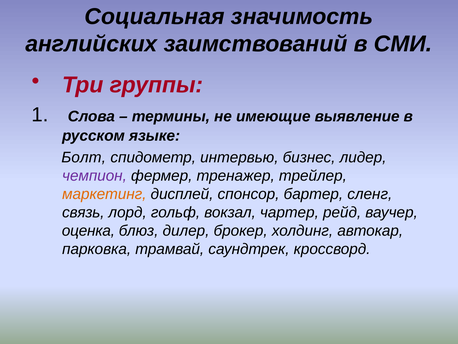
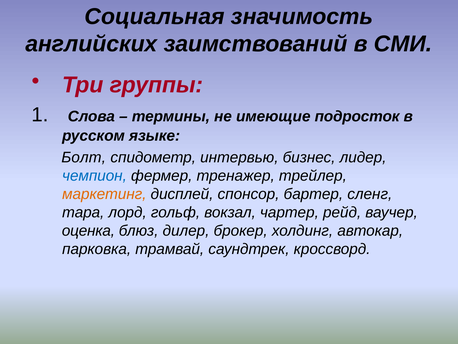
выявление: выявление -> подросток (357, 116)
чемпион colour: purple -> blue (94, 175)
связь: связь -> тара (83, 212)
